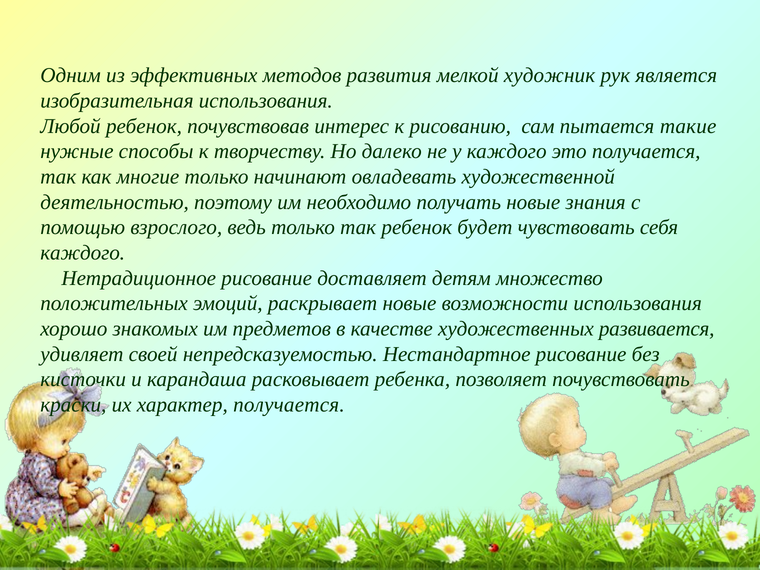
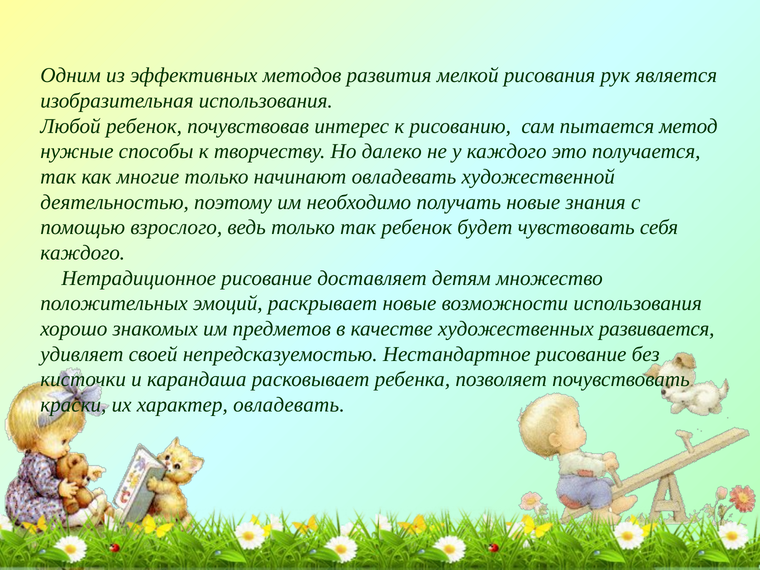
художник: художник -> рисования (550, 75)
такие: такие -> метод (688, 126)
характер получается: получается -> овладевать (289, 405)
